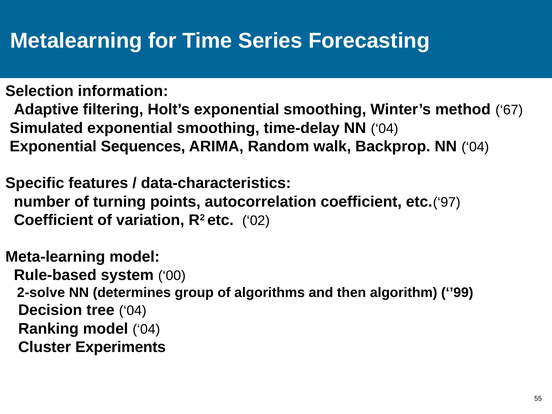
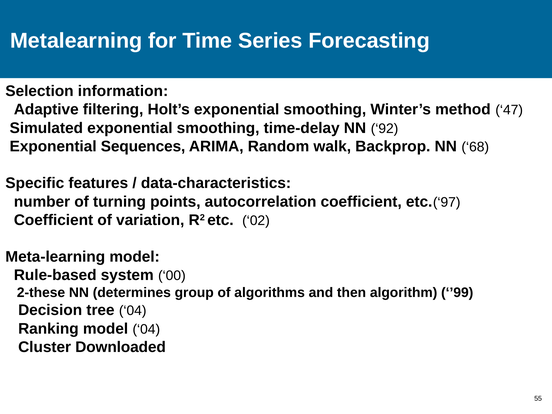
67: 67 -> 47 (509, 110)
time-delay NN 04: 04 -> 92 (385, 129)
Backprop NN 04: 04 -> 68 (475, 147)
2-solve: 2-solve -> 2-these (41, 293)
Experiments: Experiments -> Downloaded (121, 347)
